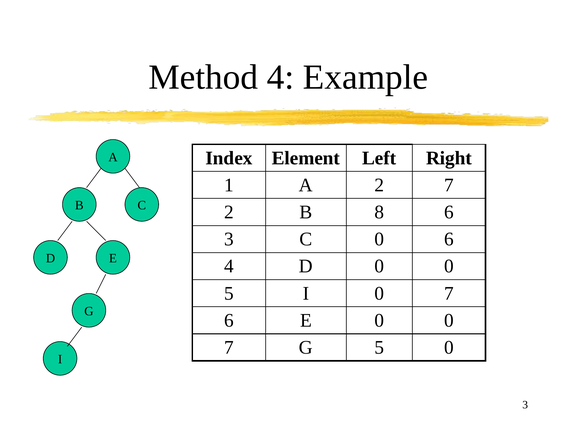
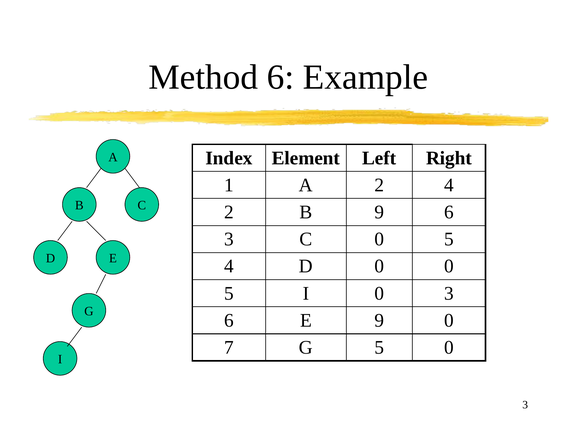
Method 4: 4 -> 6 (280, 77)
2 7: 7 -> 4 (449, 185)
B 8: 8 -> 9 (379, 212)
C 0 6: 6 -> 5 (449, 239)
I 0 7: 7 -> 3 (449, 293)
E 0: 0 -> 9 (379, 320)
